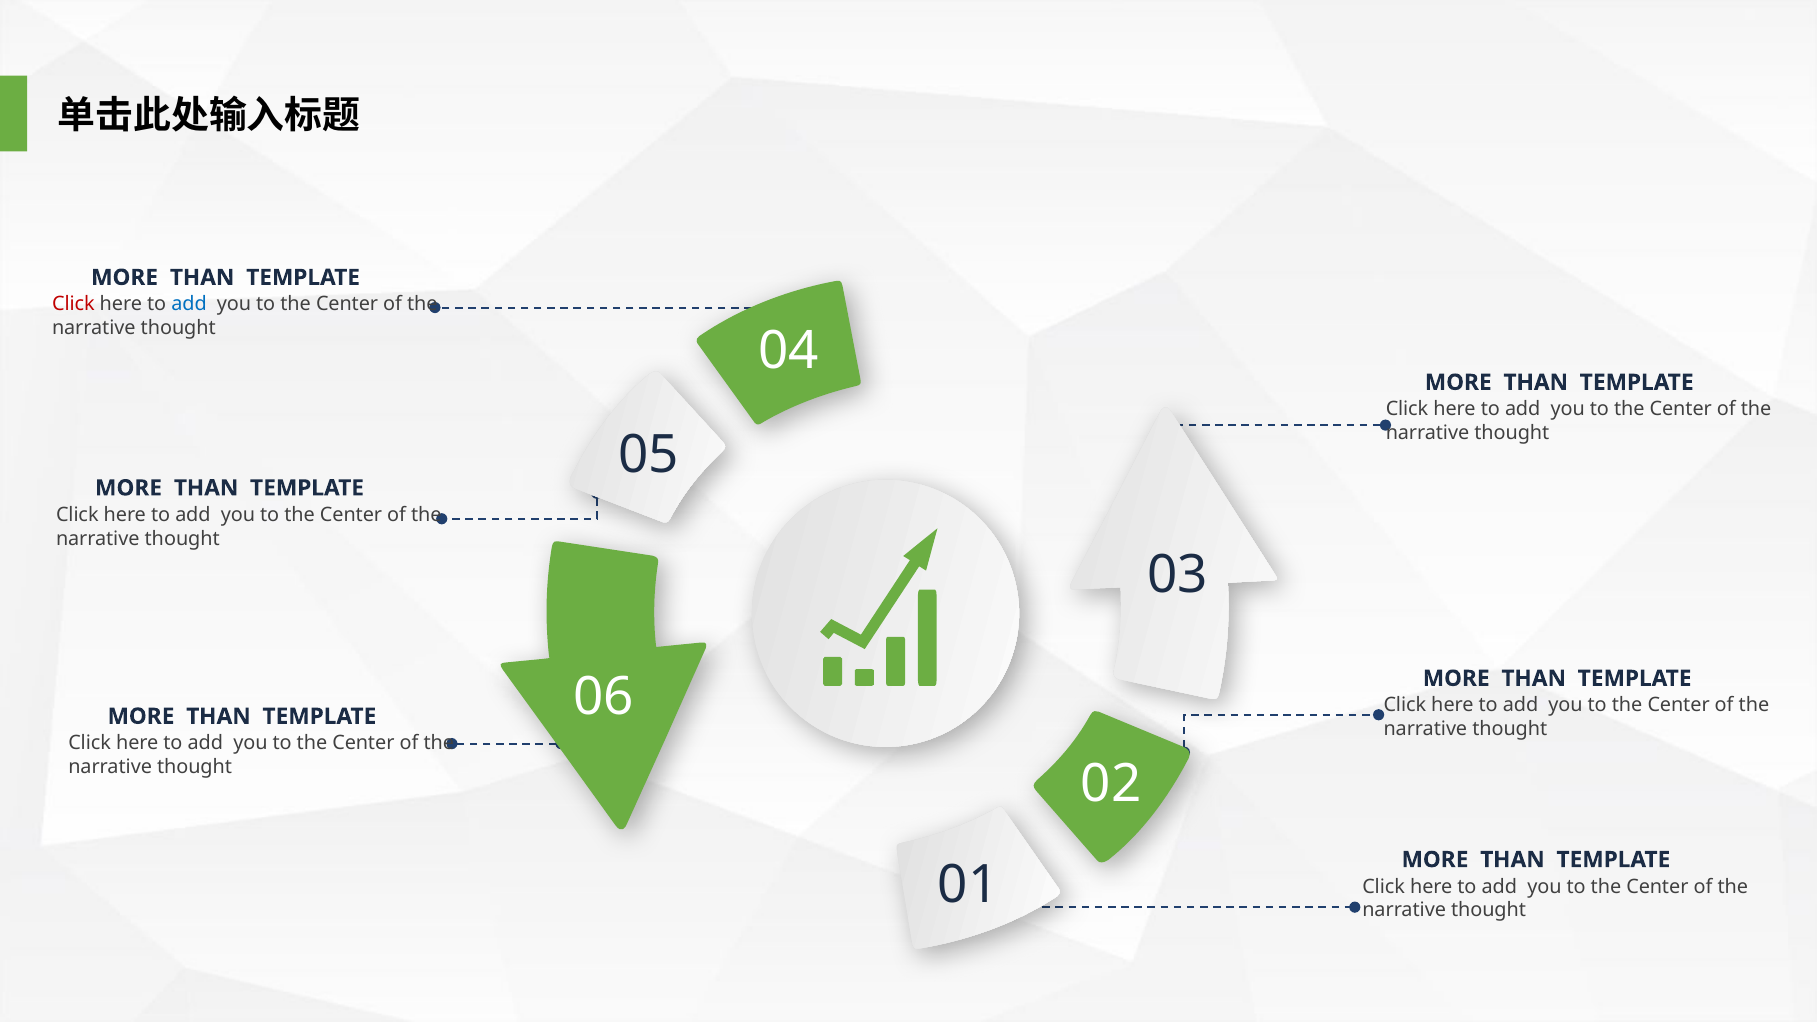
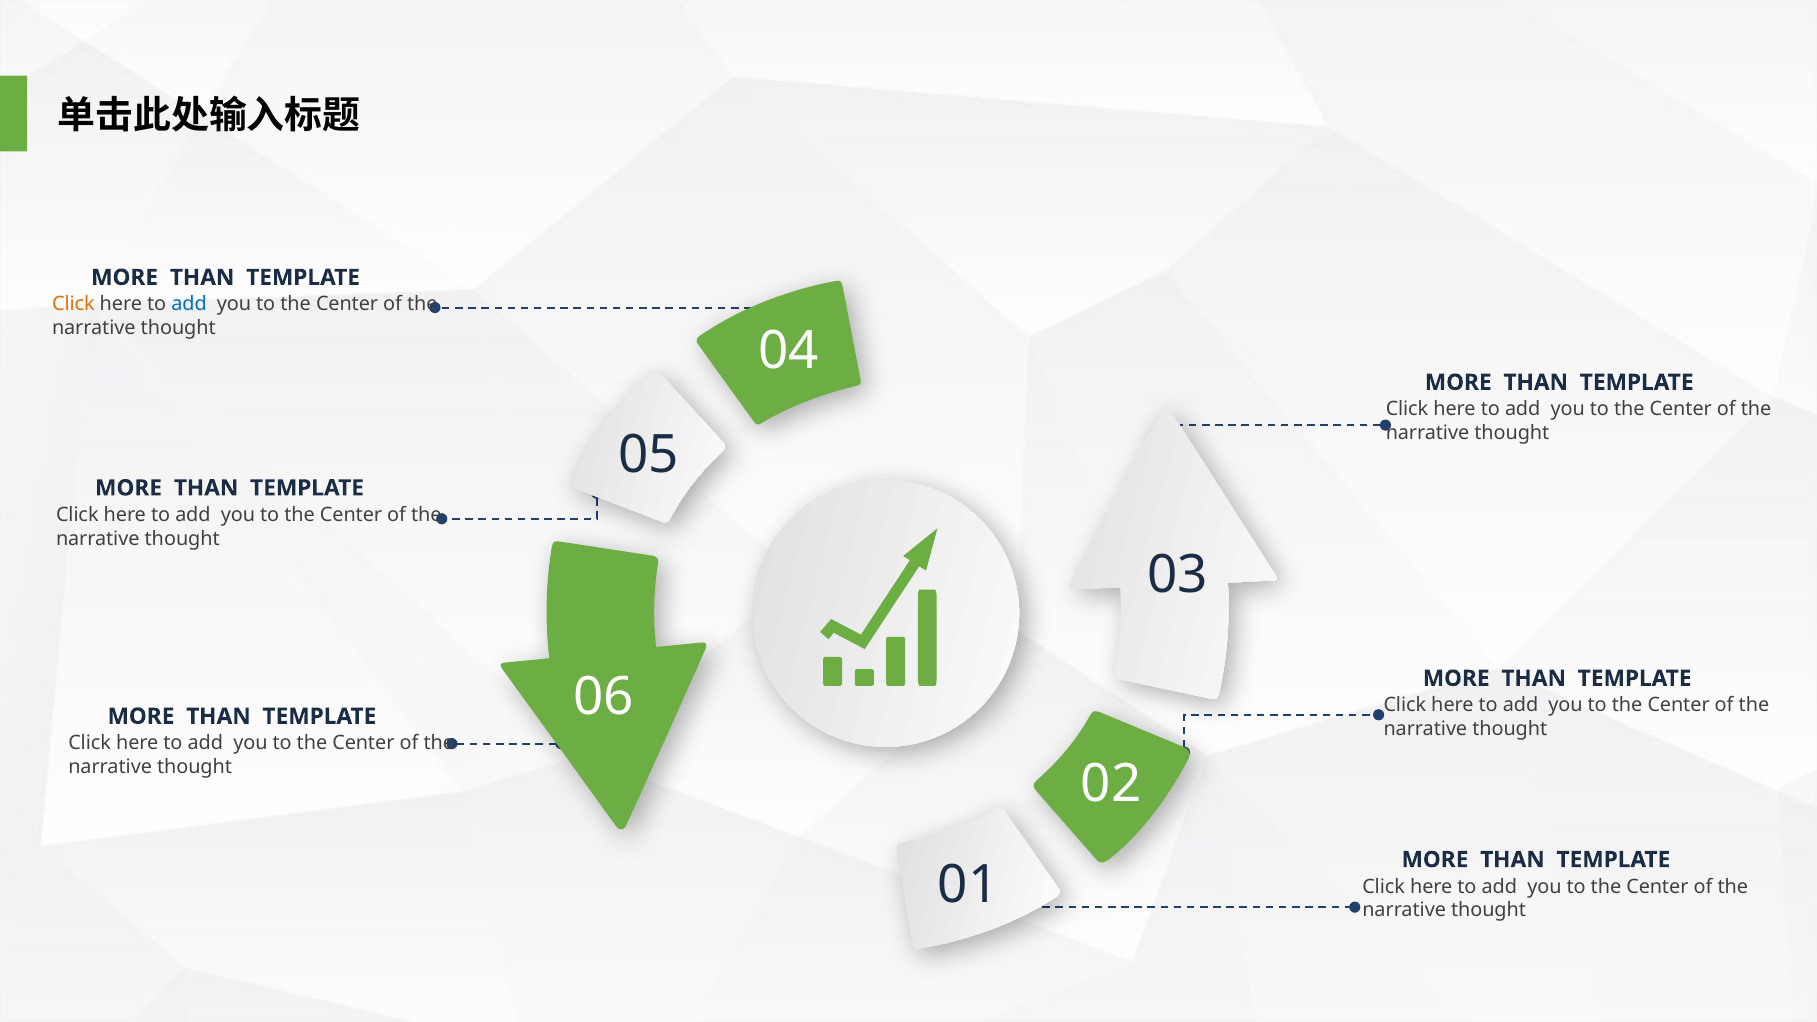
Click colour: red -> orange (73, 304)
